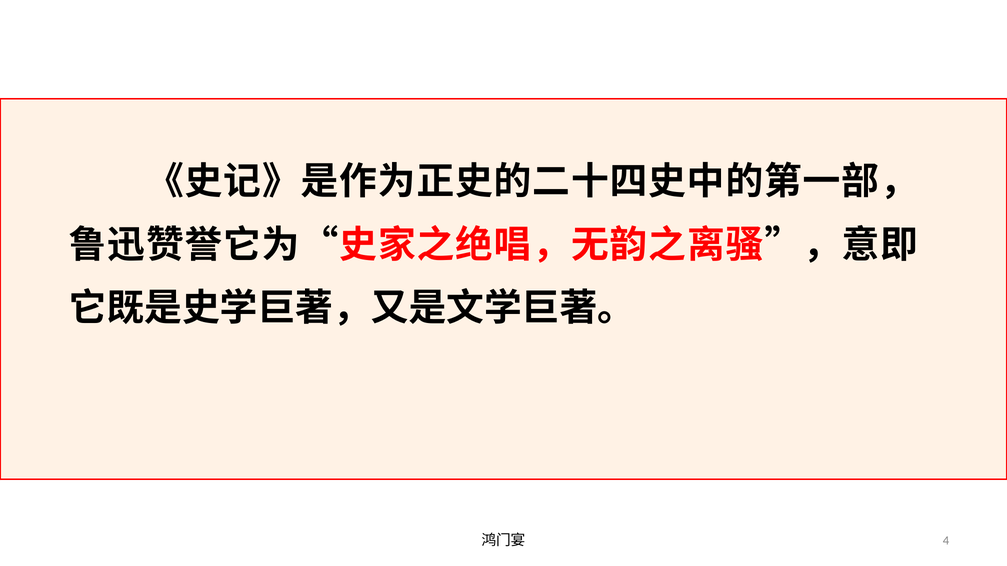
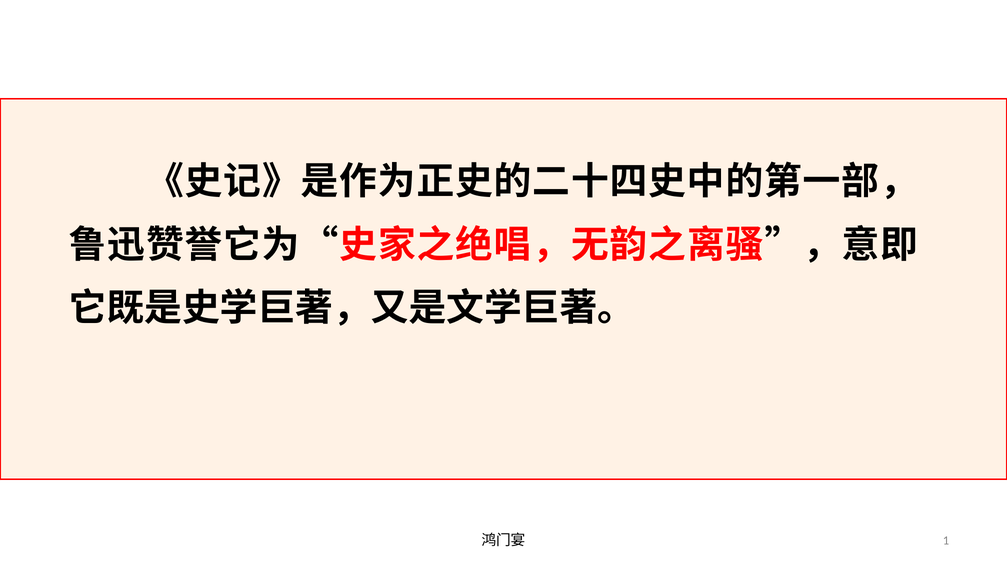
4: 4 -> 1 (946, 541)
